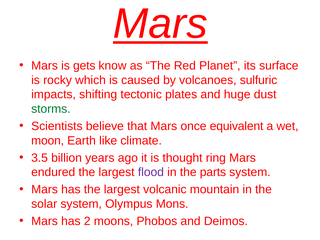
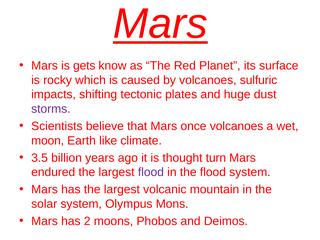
storms colour: green -> purple (51, 109)
once equivalent: equivalent -> volcanoes (237, 126)
ring: ring -> turn (216, 158)
the parts: parts -> flood (213, 172)
